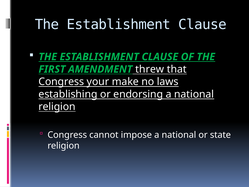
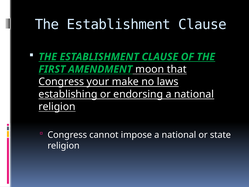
threw: threw -> moon (150, 69)
